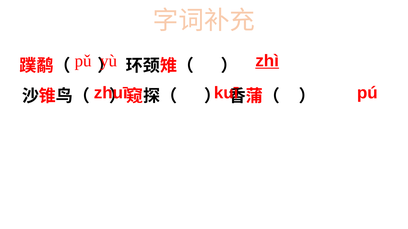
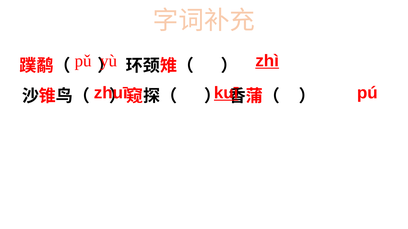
kuī underline: none -> present (226, 93)
